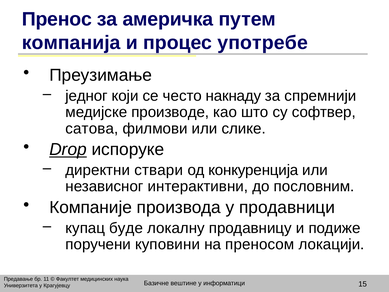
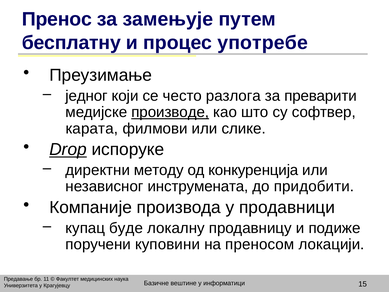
америчка: америчка -> замењује (168, 19)
компанија: компанија -> бесплатну (71, 43)
накнаду: накнаду -> разлога (233, 96)
спремнији: спремнији -> преварити (321, 96)
производе underline: none -> present (170, 112)
сатова: сатова -> карата (92, 128)
ствари: ствари -> методу (159, 170)
интерактивни: интерактивни -> инструмената (198, 186)
пословним: пословним -> придобити (314, 186)
